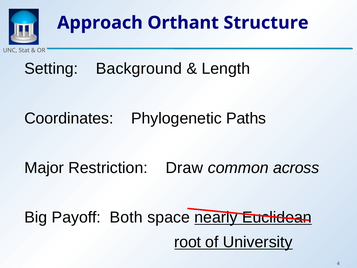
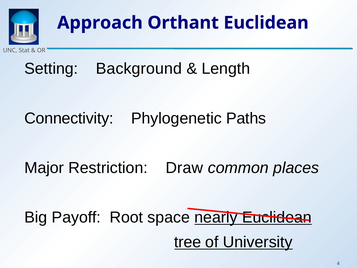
Orthant Structure: Structure -> Euclidean (266, 23)
Coordinates: Coordinates -> Connectivity (69, 118)
across: across -> places (296, 168)
Both: Both -> Root (126, 217)
root: root -> tree (188, 242)
